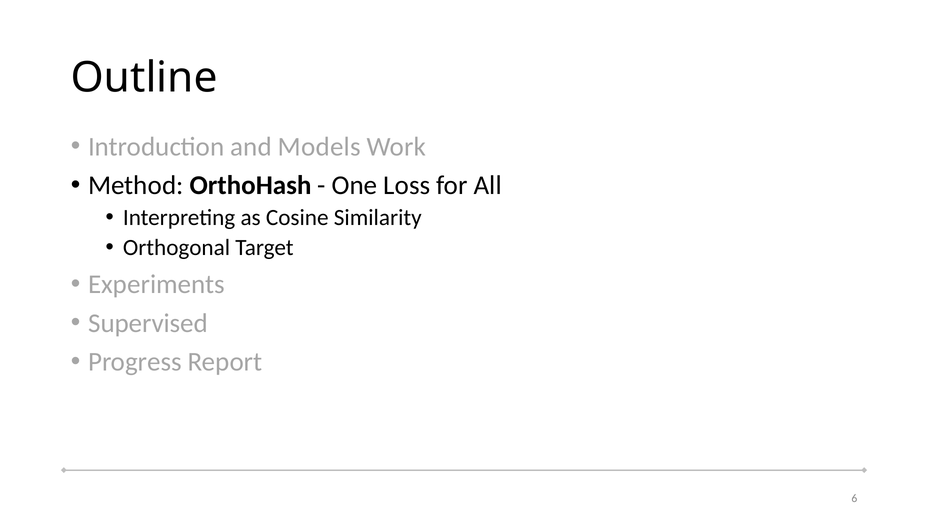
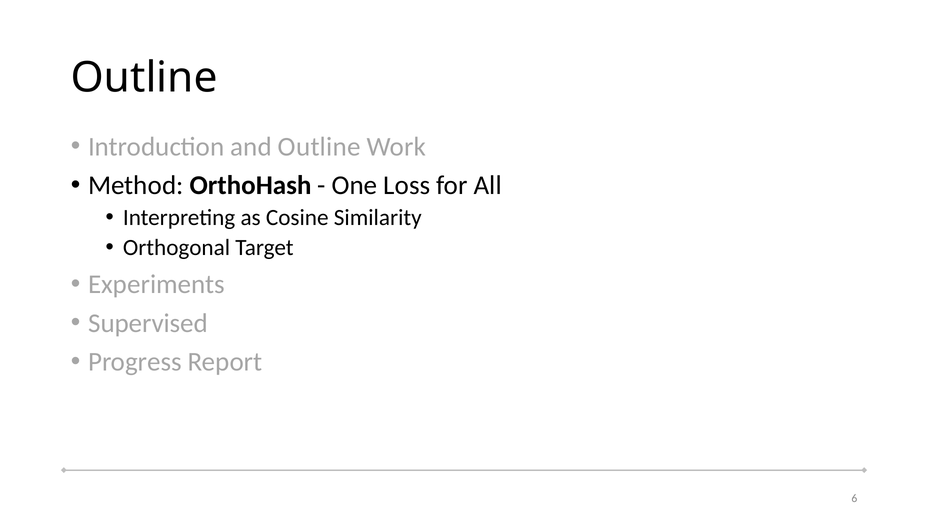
and Models: Models -> Outline (319, 147)
